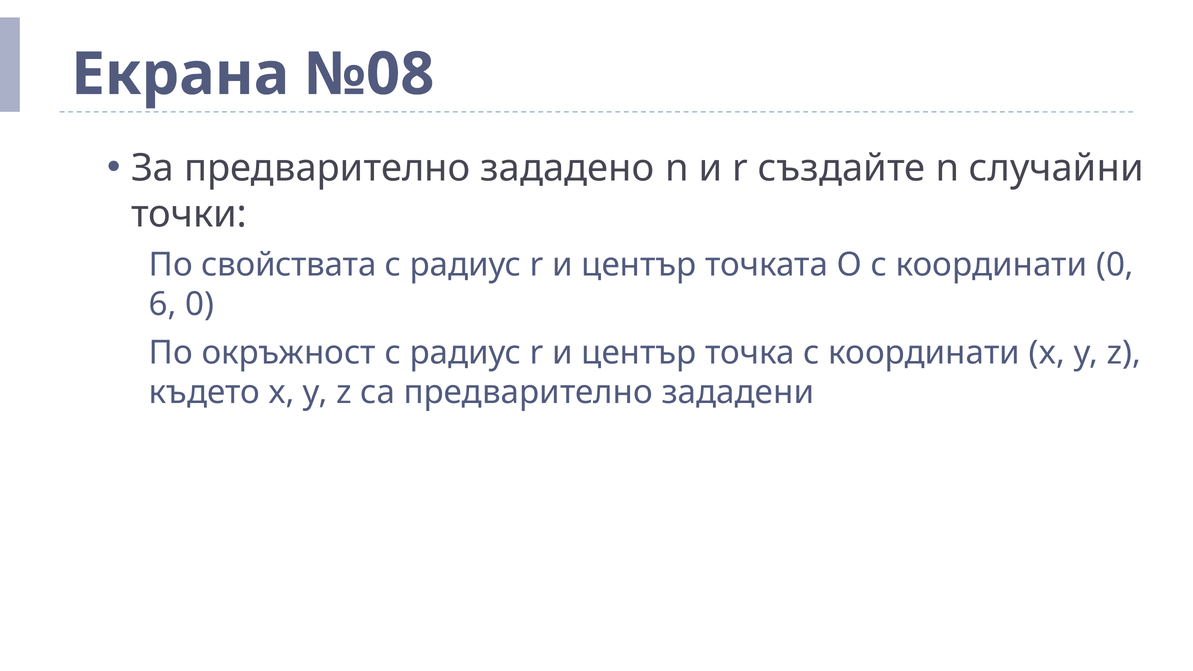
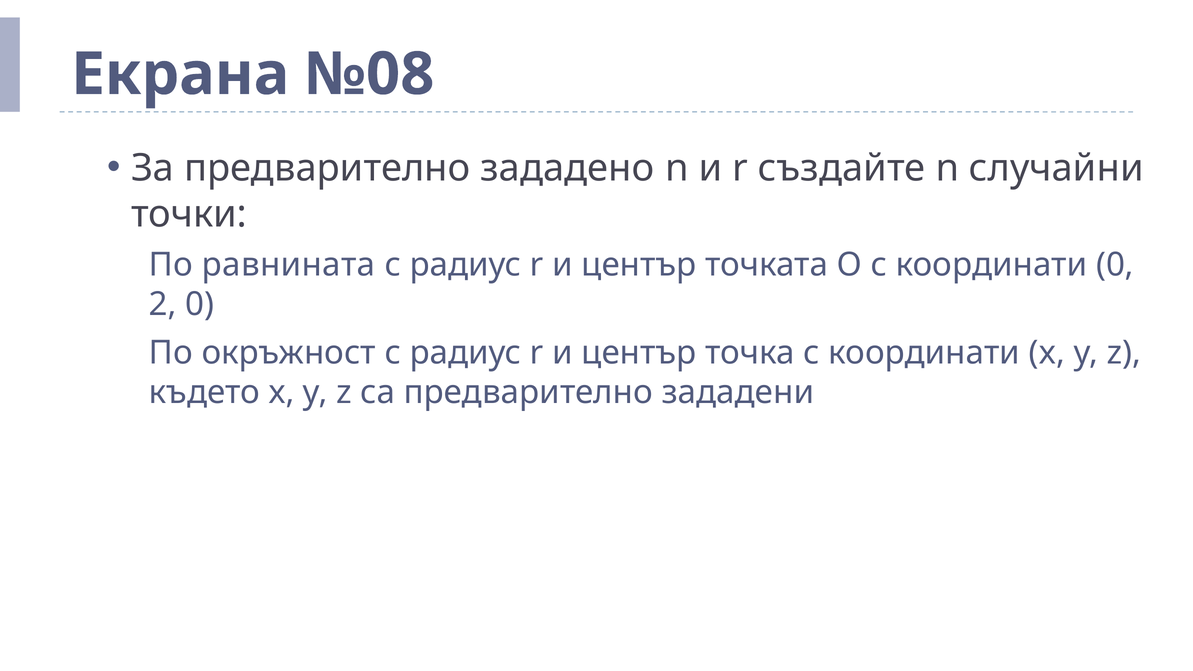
свойствата: свойствата -> равнината (289, 265)
6: 6 -> 2 (163, 305)
